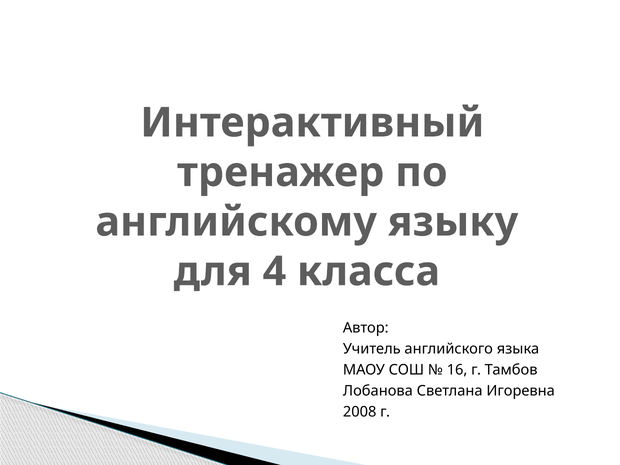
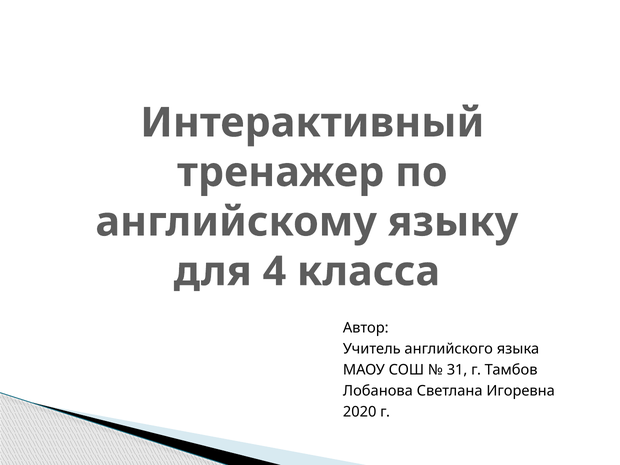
16: 16 -> 31 (457, 370)
2008: 2008 -> 2020 (360, 412)
